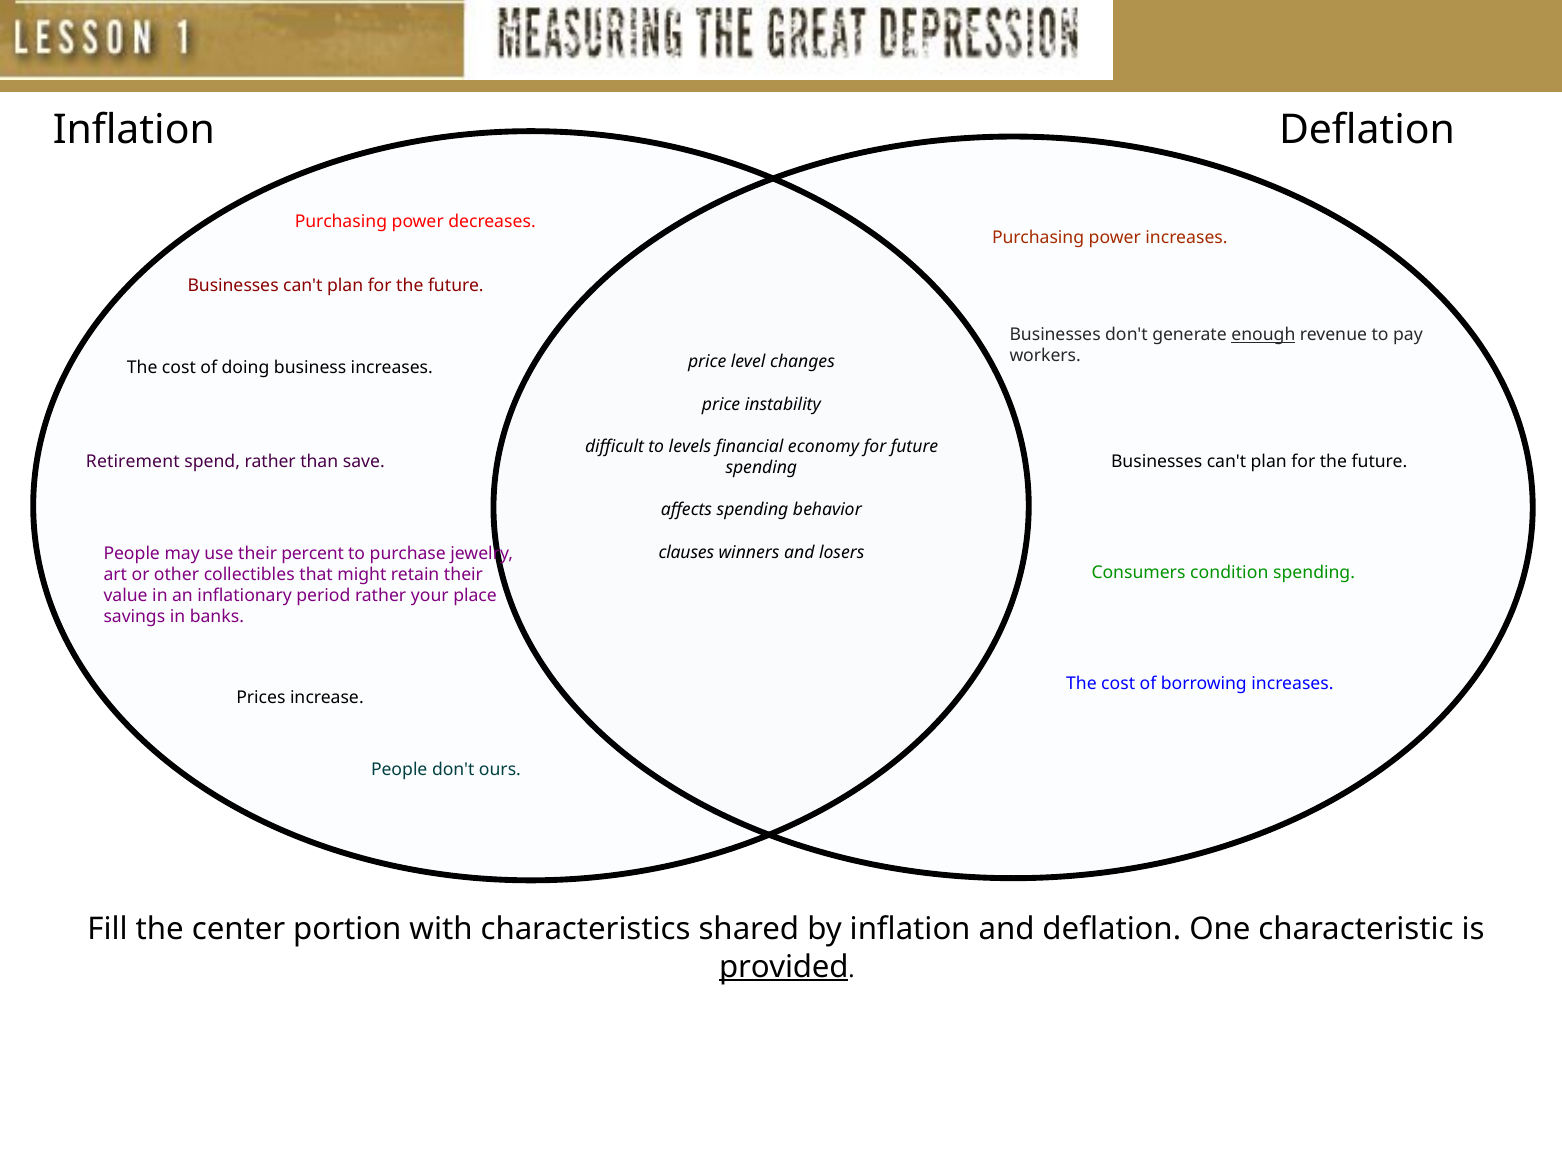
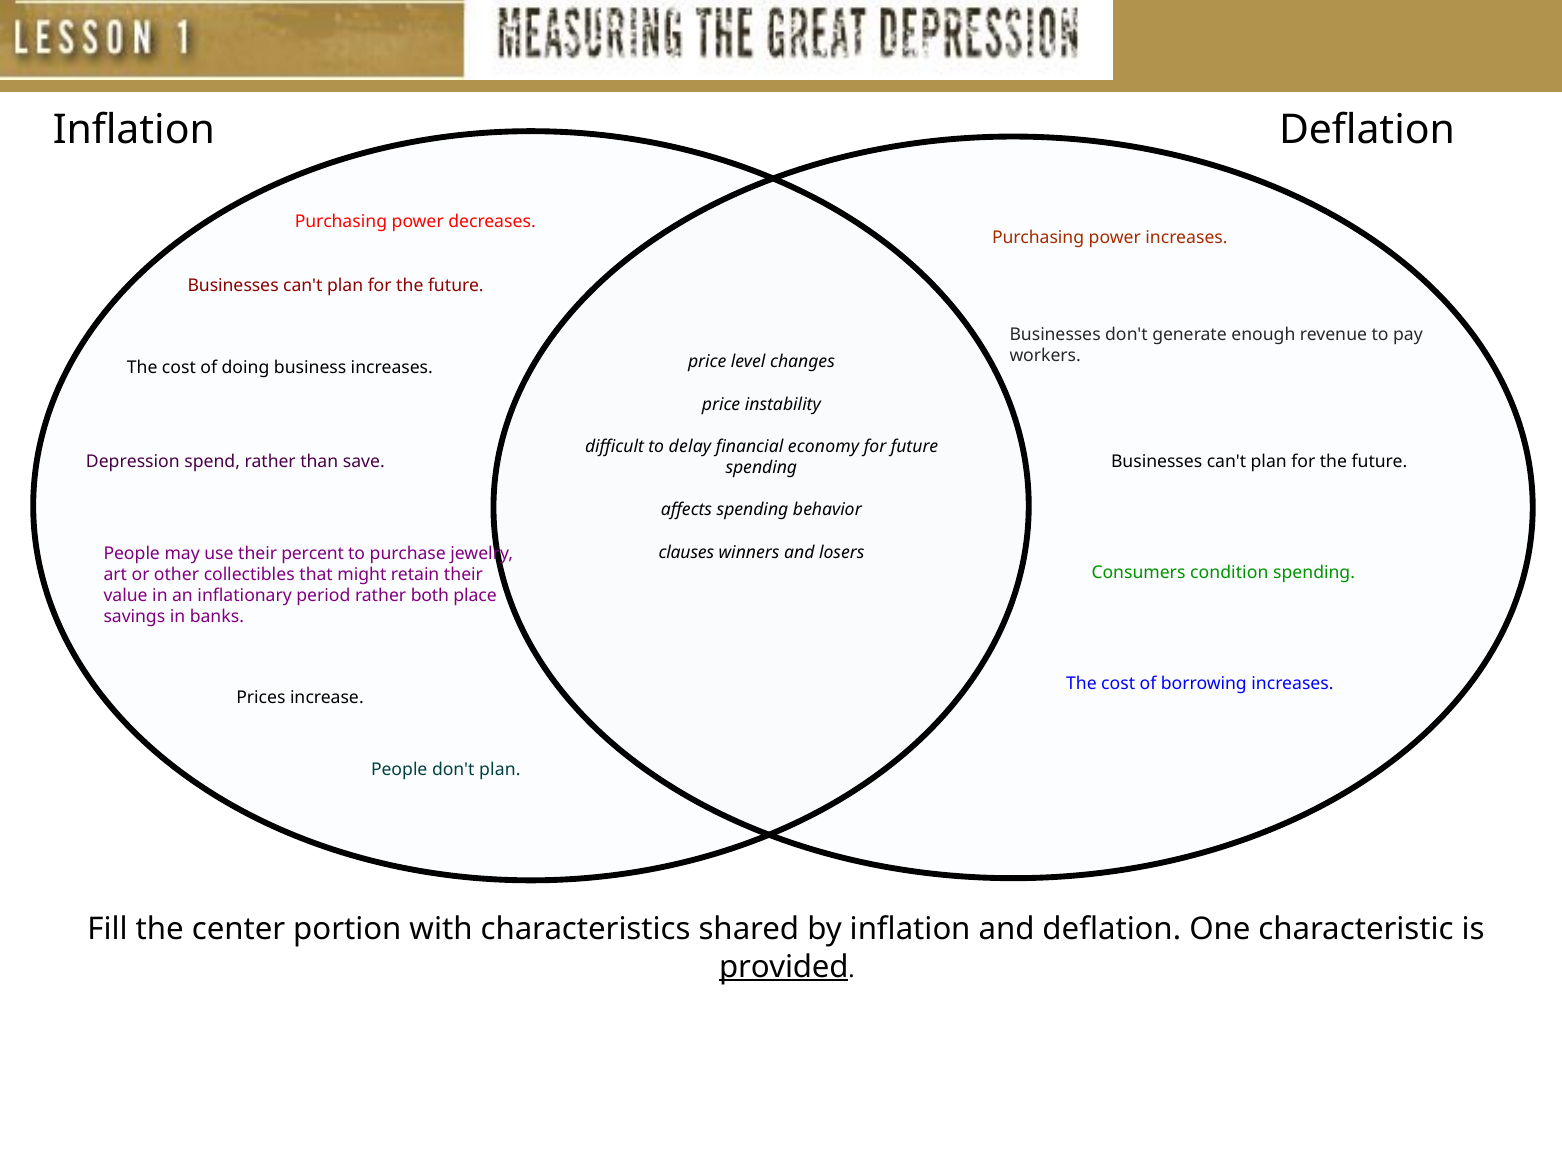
enough underline: present -> none (1263, 335)
levels: levels -> delay (690, 447)
Retirement: Retirement -> Depression (133, 462)
your: your -> both (430, 596)
don't ours: ours -> plan (500, 770)
